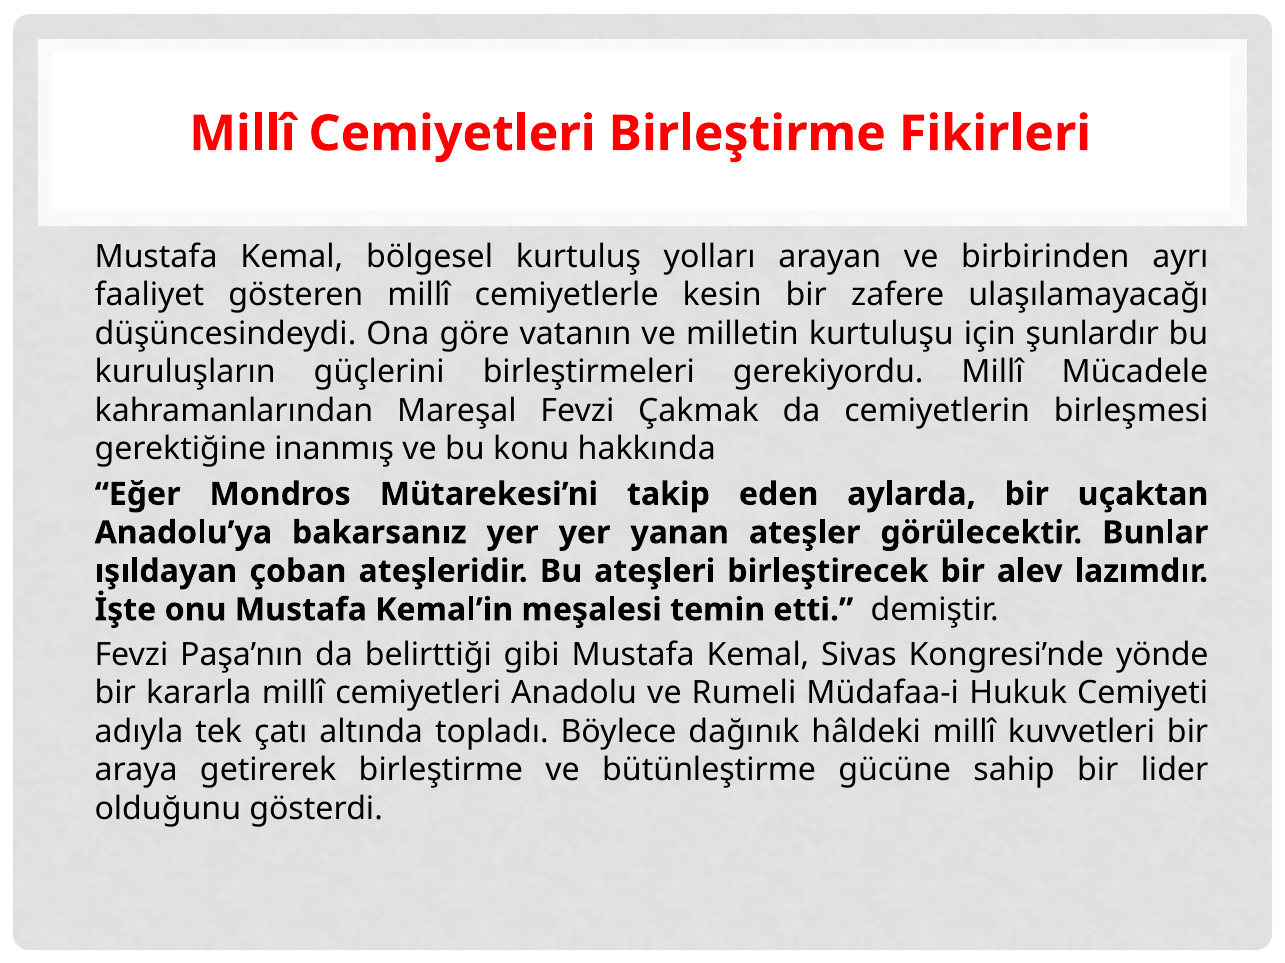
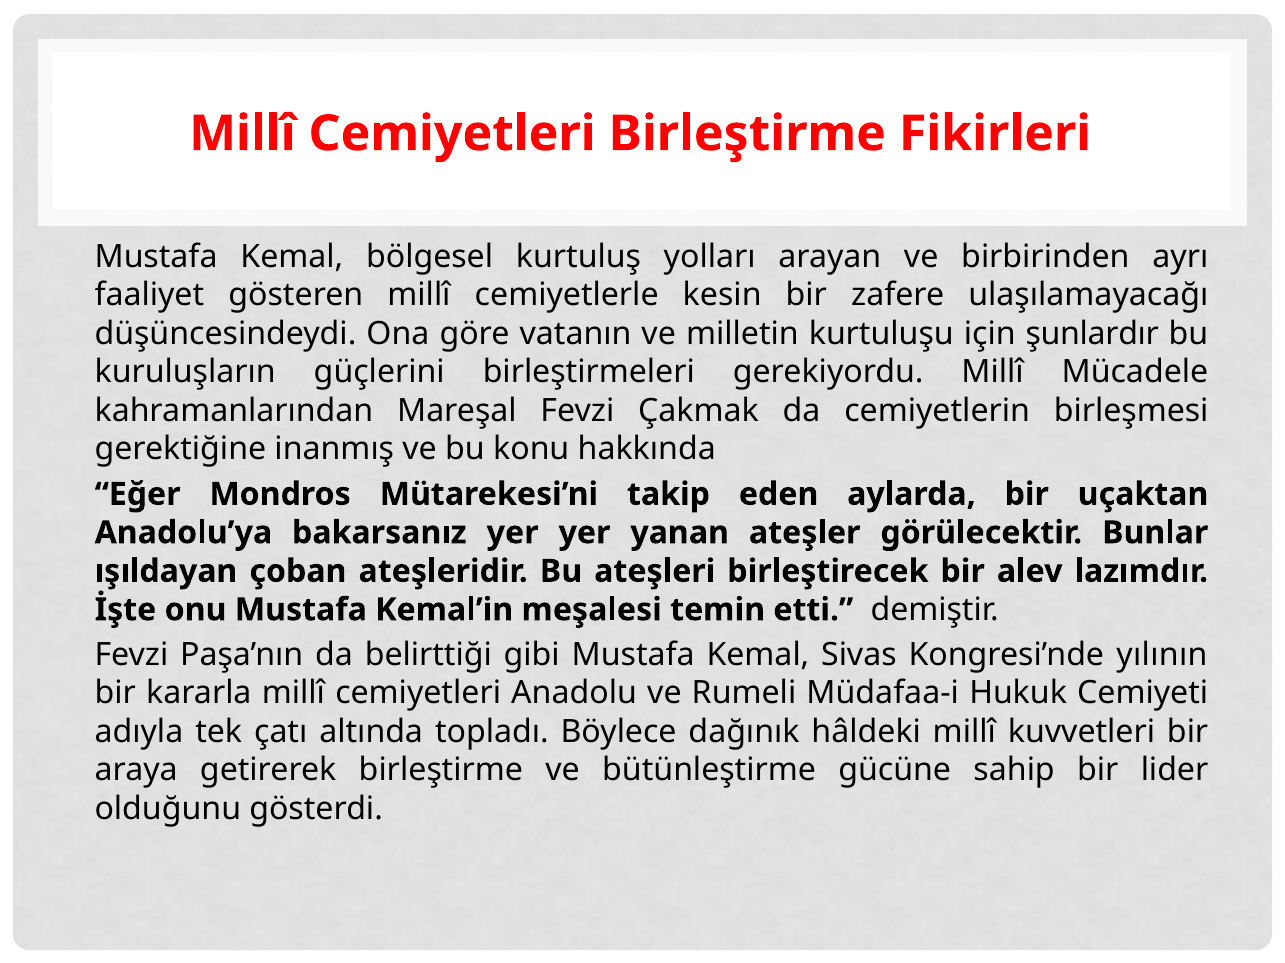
yönde: yönde -> yılının (1162, 655)
